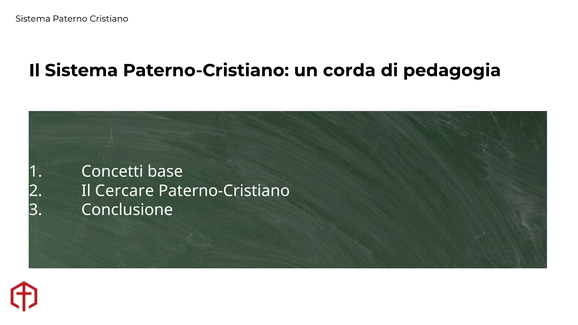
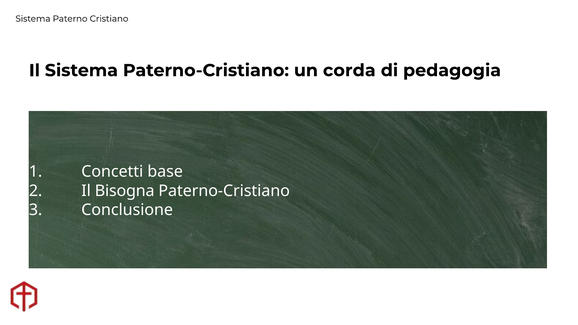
Cercare: Cercare -> Bisogna (125, 191)
